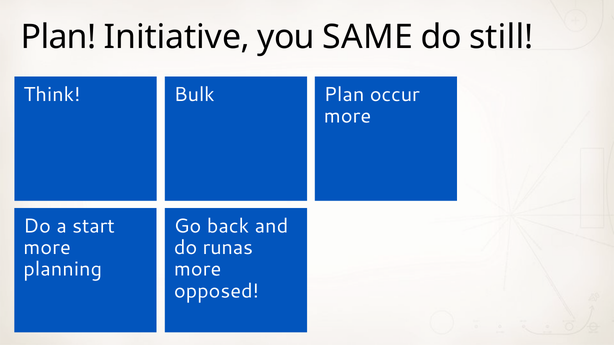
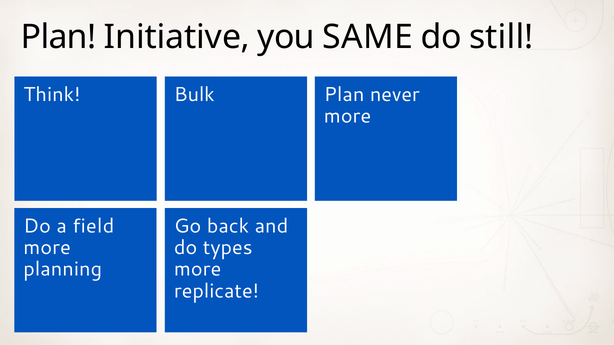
occur: occur -> never (395, 95)
start: start -> field (93, 226)
runas: runas -> types (228, 248)
opposed: opposed -> replicate (216, 291)
